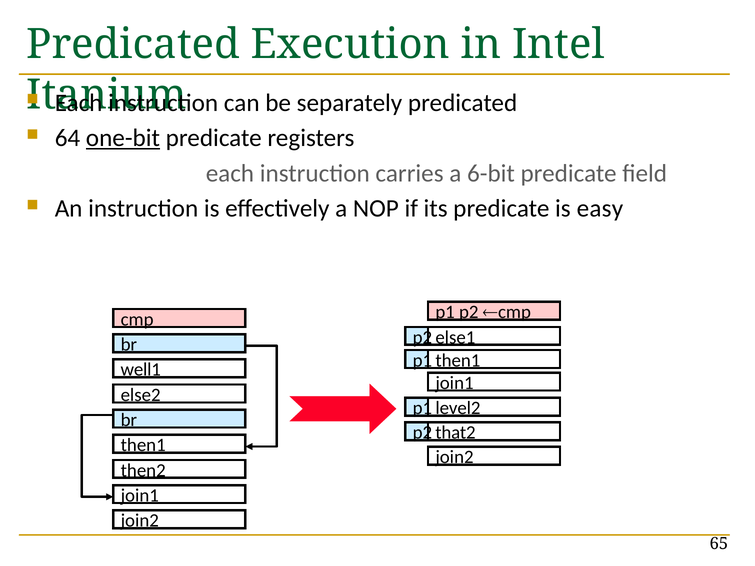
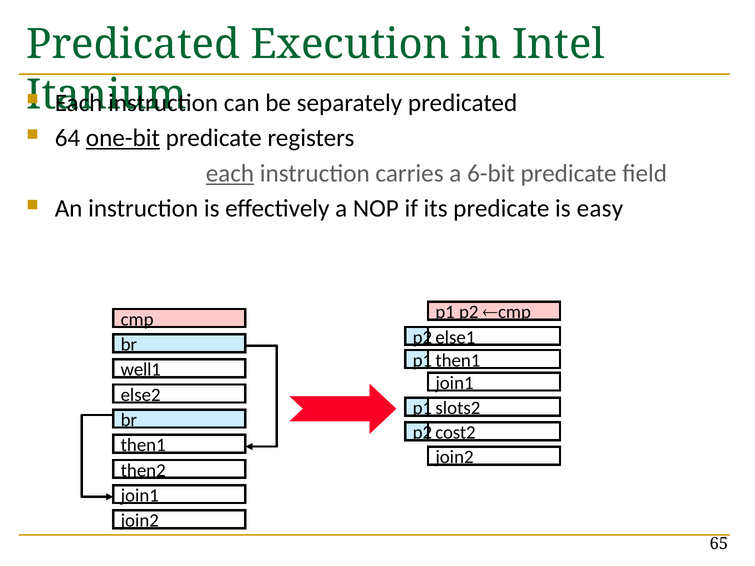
each underline: none -> present (230, 173)
level2: level2 -> slots2 (458, 408)
that2: that2 -> cost2 (455, 433)
